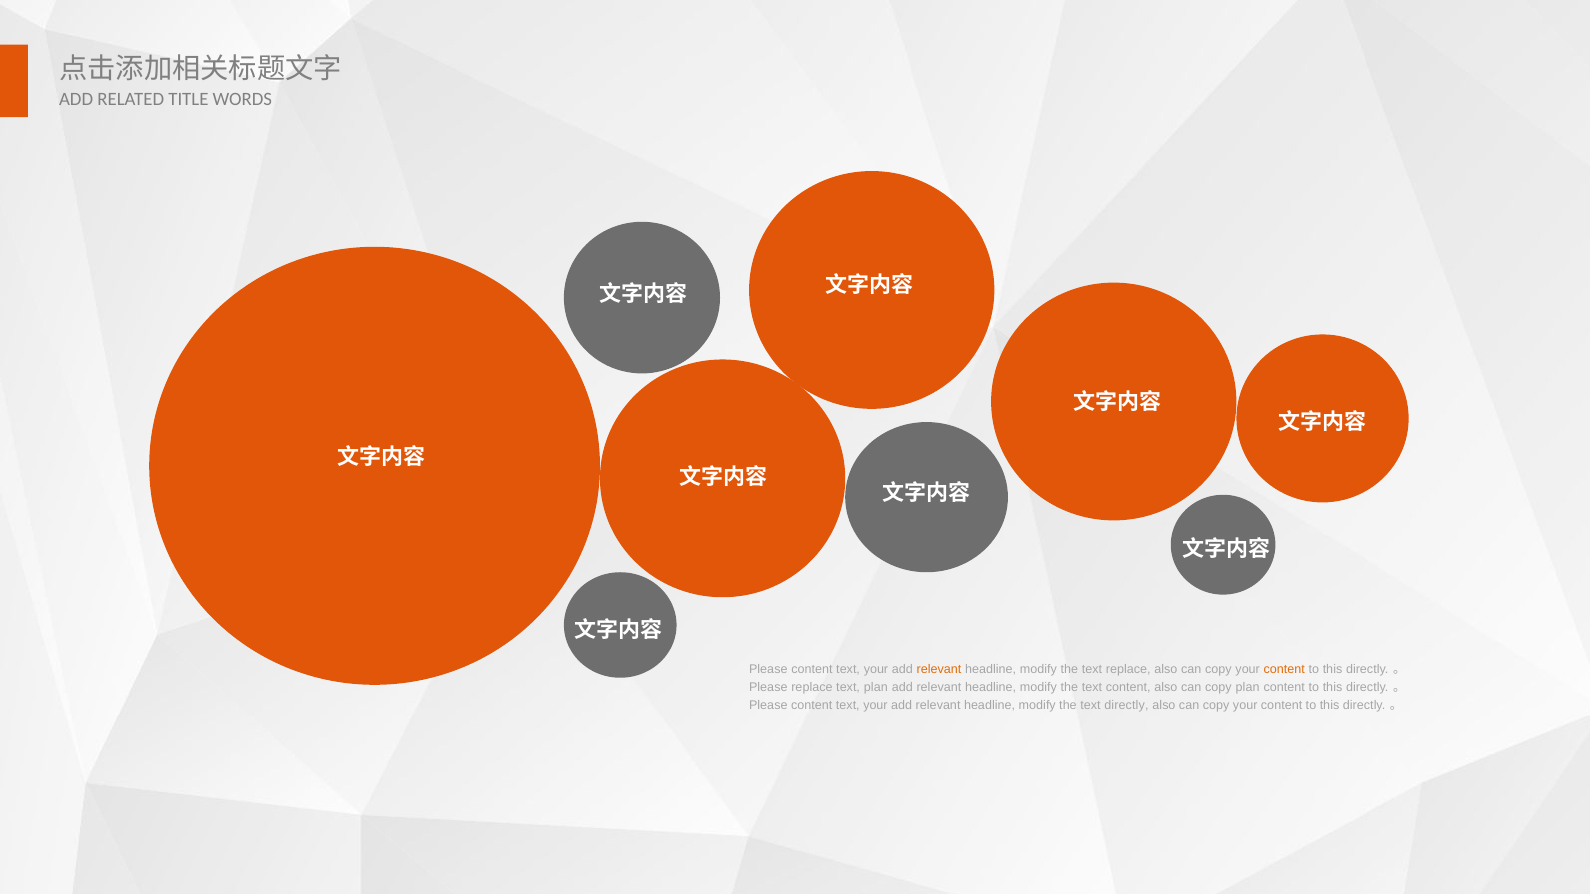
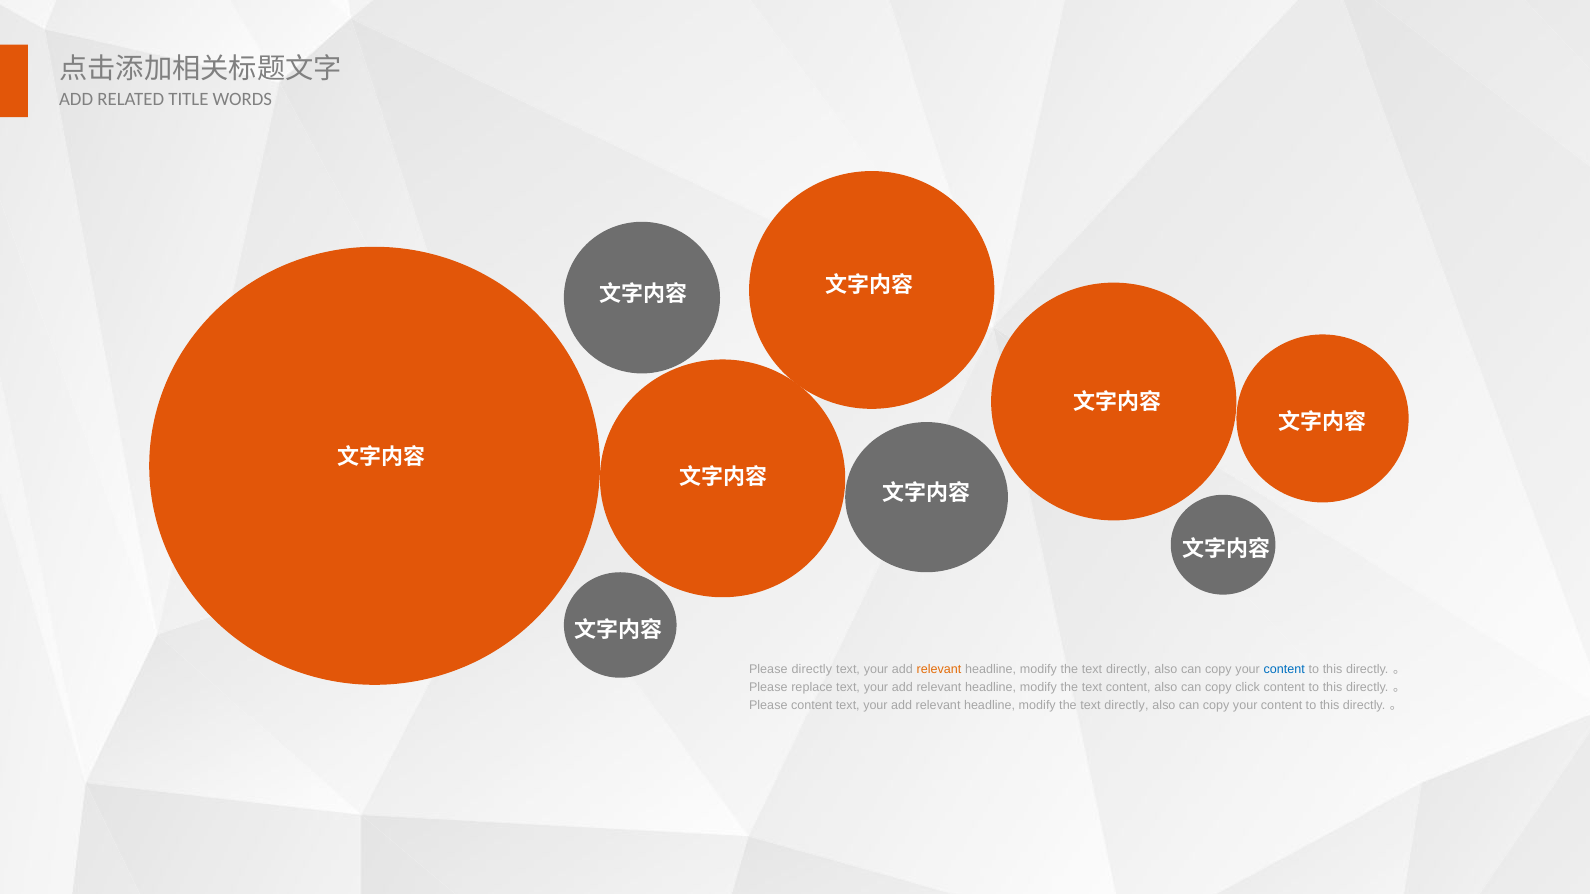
content: content -> directly (812, 669)
replace: replace -> directly (1128, 669)
content colour: orange -> blue (1284, 669)
replace text plan: plan -> your (876, 687)
copy plan: plan -> click (1248, 687)
